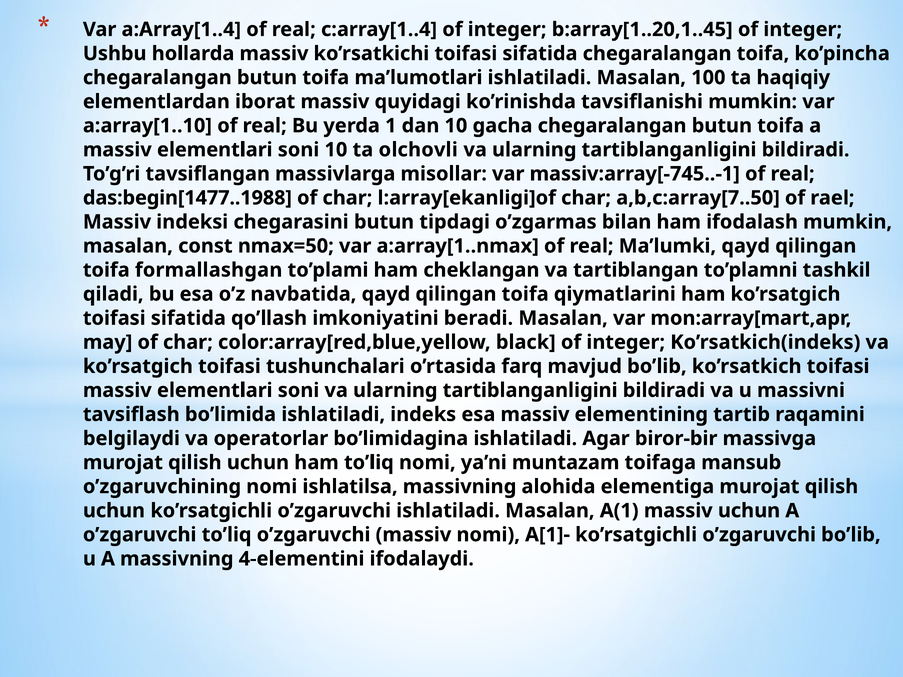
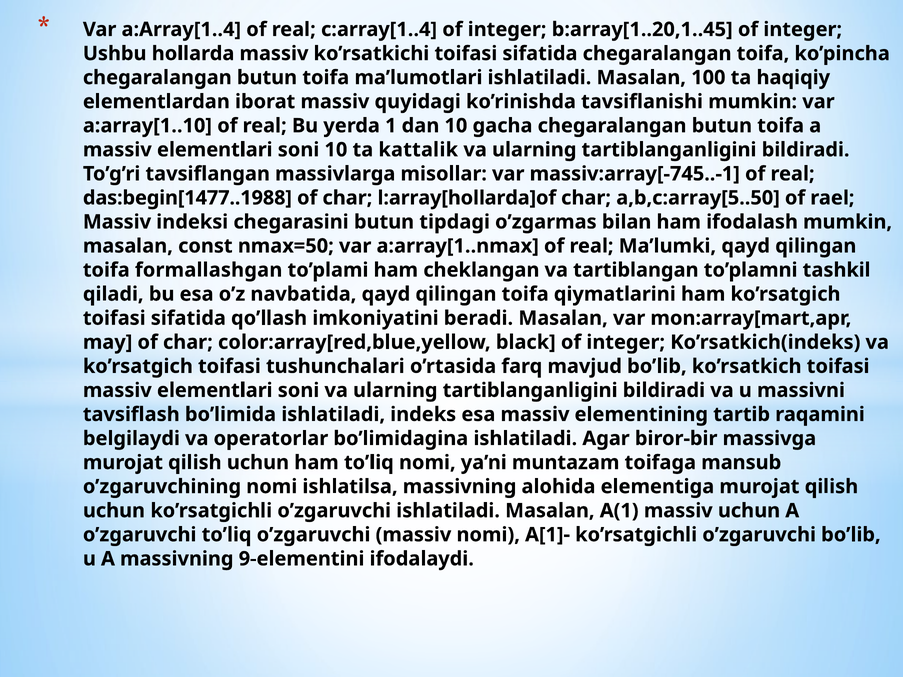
olchovli: olchovli -> kattalik (418, 150)
l:array[ekanligi]of: l:array[ekanligi]of -> l:array[hollarda]of (467, 198)
a,b,c:array[7..50: a,b,c:array[7..50 -> a,b,c:array[5..50 (698, 198)
4-elementini: 4-elementini -> 9-elementini (302, 559)
